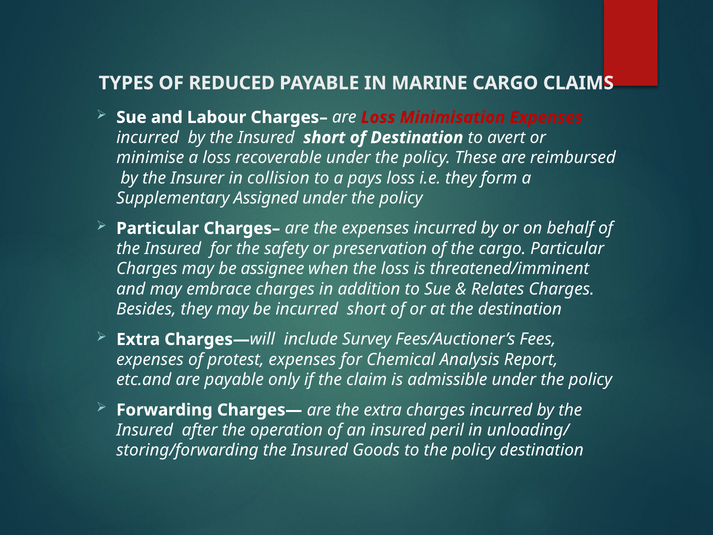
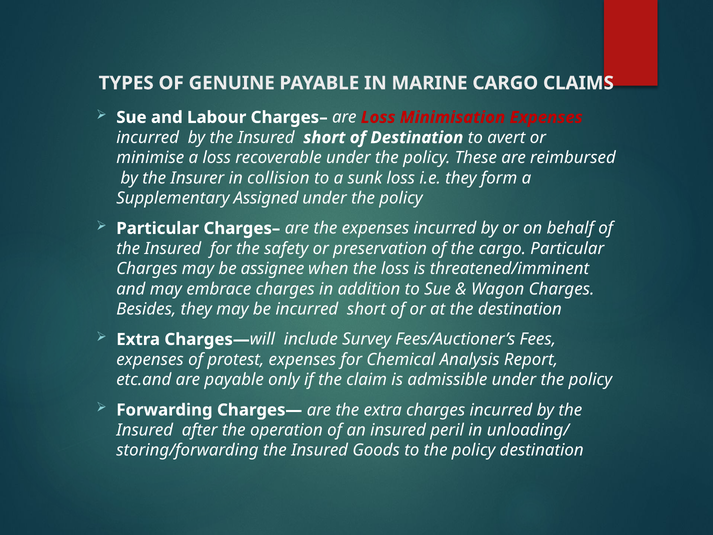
REDUCED: REDUCED -> GENUINE (232, 83)
pays: pays -> sunk (365, 178)
Relates: Relates -> Wagon (498, 289)
